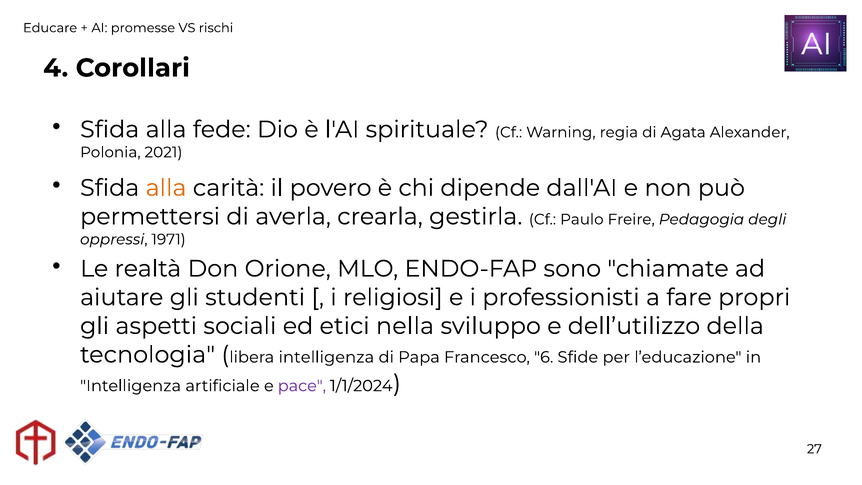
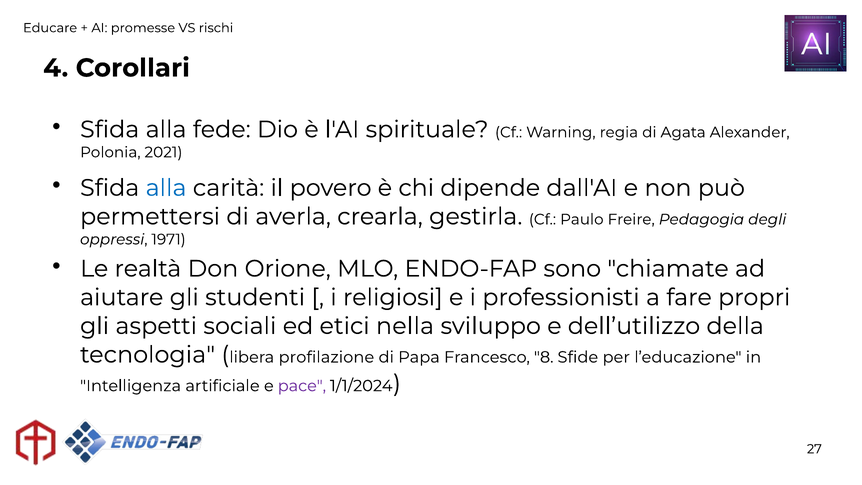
alla colour: orange -> blue (166, 188)
libera intelligenza: intelligenza -> profilazione (326, 357)
6: 6 -> 8 (544, 357)
